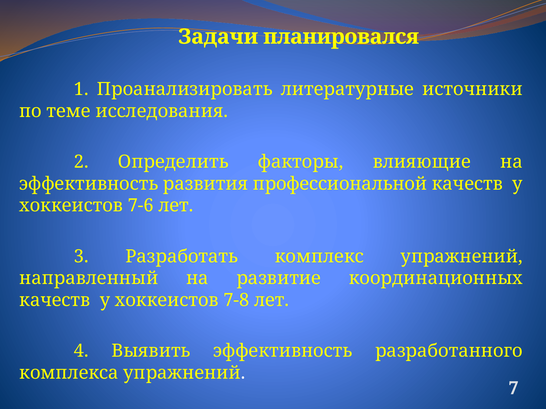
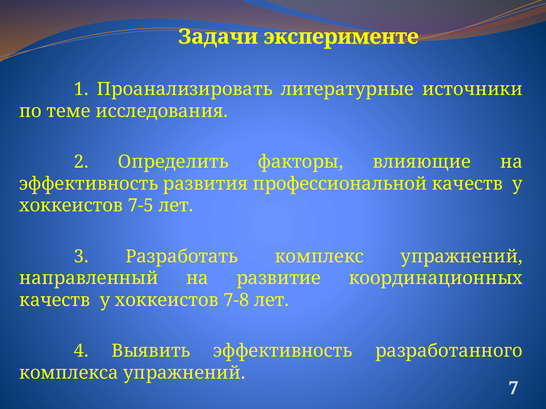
планировался: планировался -> эксперименте (341, 37)
7-6: 7-6 -> 7-5 (141, 206)
